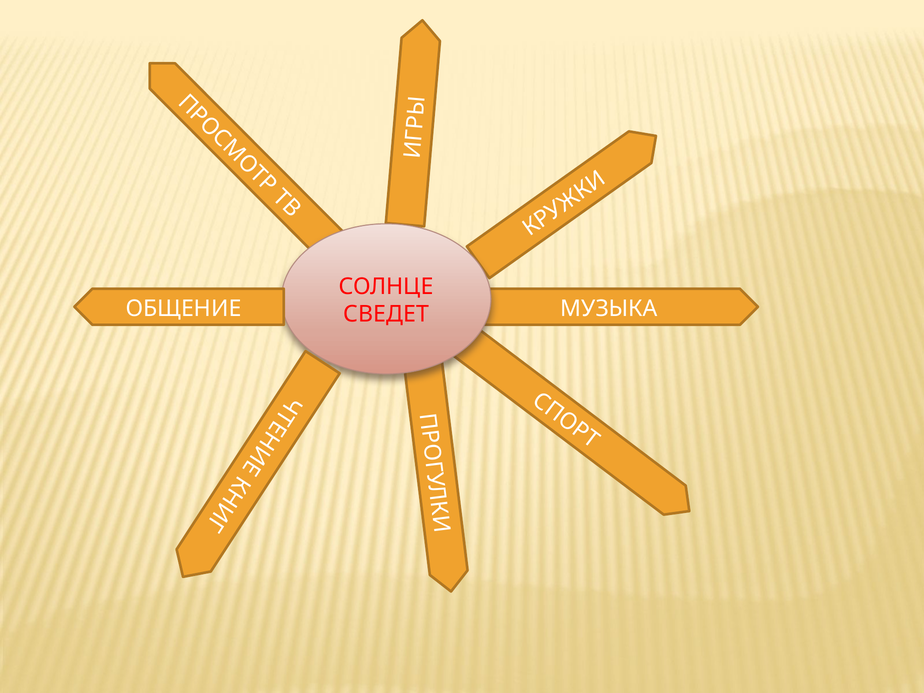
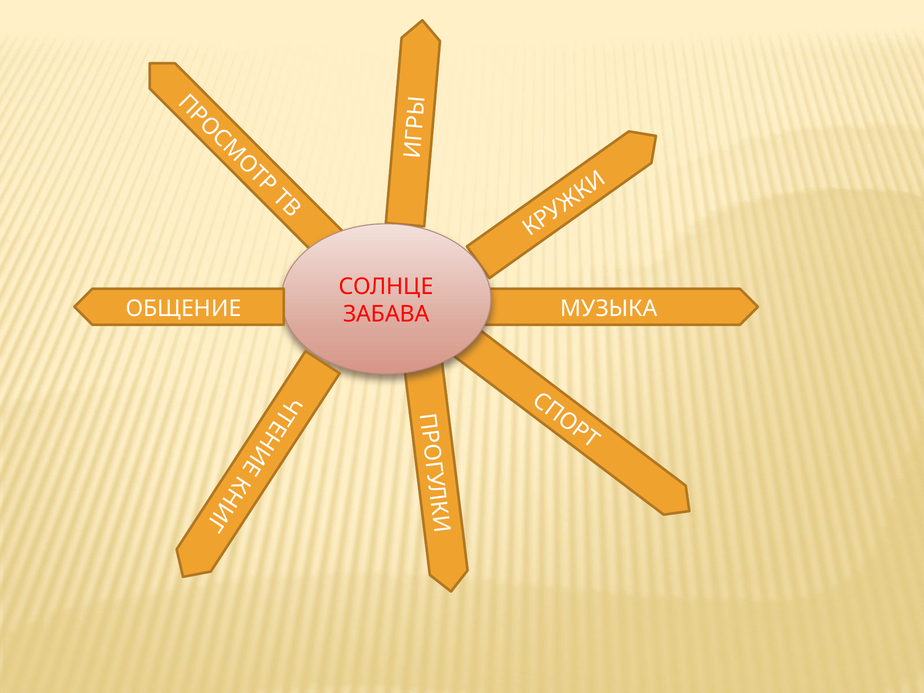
СВЕДЕТ: СВЕДЕТ -> ЗАБАВА (386, 314)
